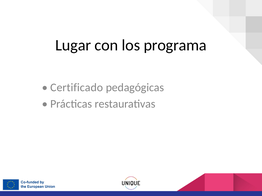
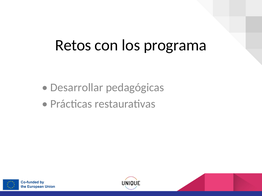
Lugar: Lugar -> Retos (73, 45)
Certificado: Certificado -> Desarrollar (77, 88)
